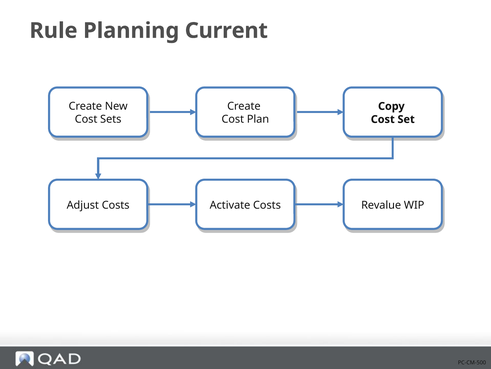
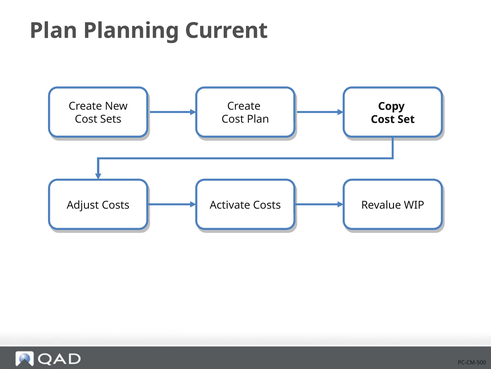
Rule: Rule -> Plan (53, 31)
